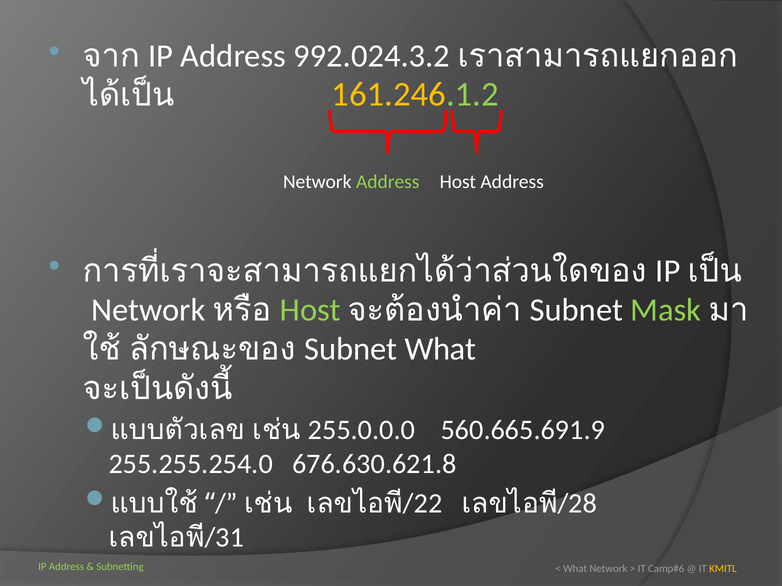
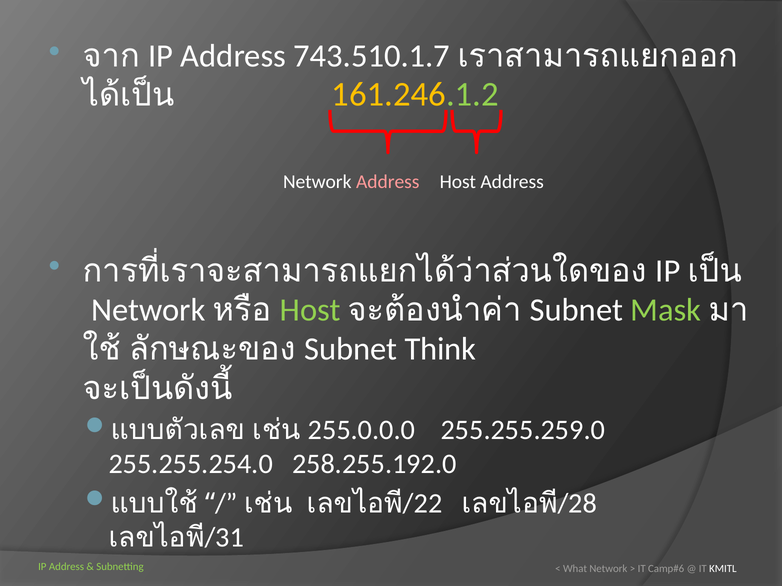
992.024.3.2: 992.024.3.2 -> 743.510.1.7 (372, 56)
Address colour: light green -> pink (388, 182)
Subnet What: What -> Think (440, 349)
560.665.691.9: 560.665.691.9 -> 255.255.259.0 (523, 430)
676.630.621.8: 676.630.621.8 -> 258.255.192.0 (374, 464)
KMITL colour: yellow -> white (723, 569)
